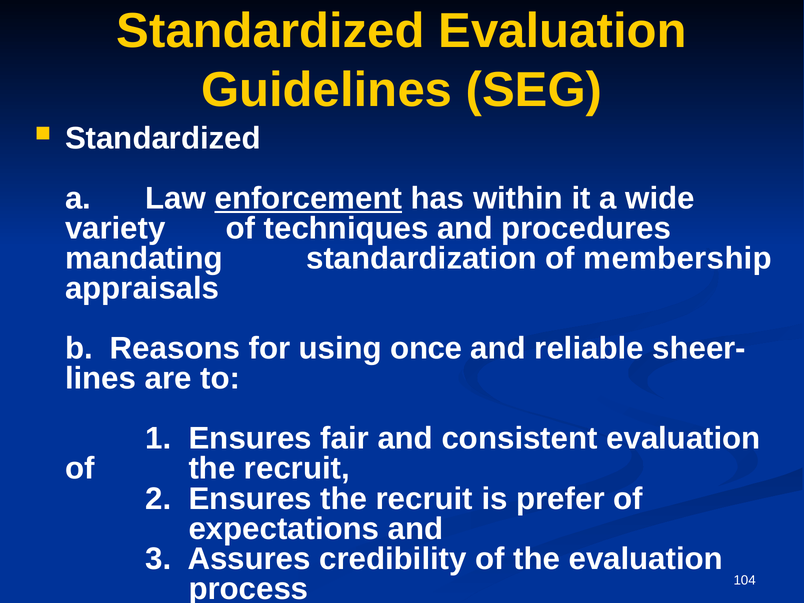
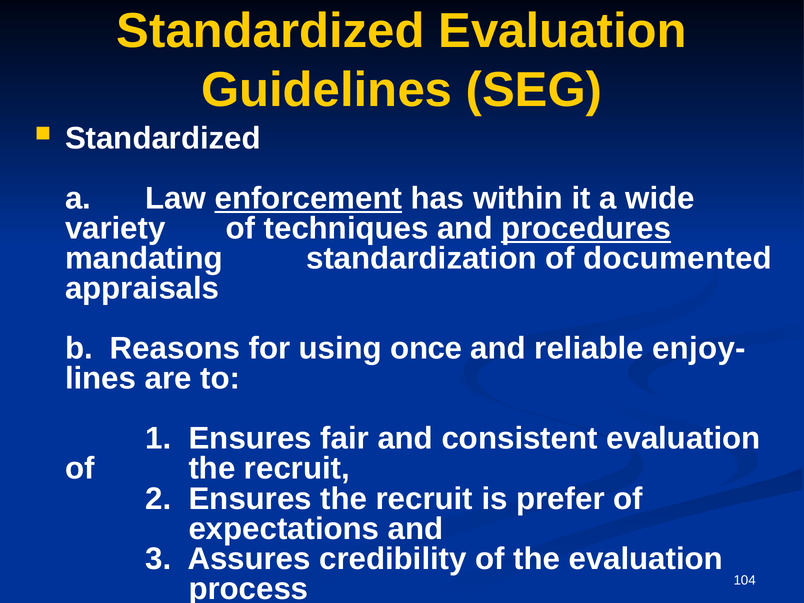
procedures underline: none -> present (586, 228)
membership: membership -> documented (678, 258)
sheer-: sheer- -> enjoy- (699, 349)
